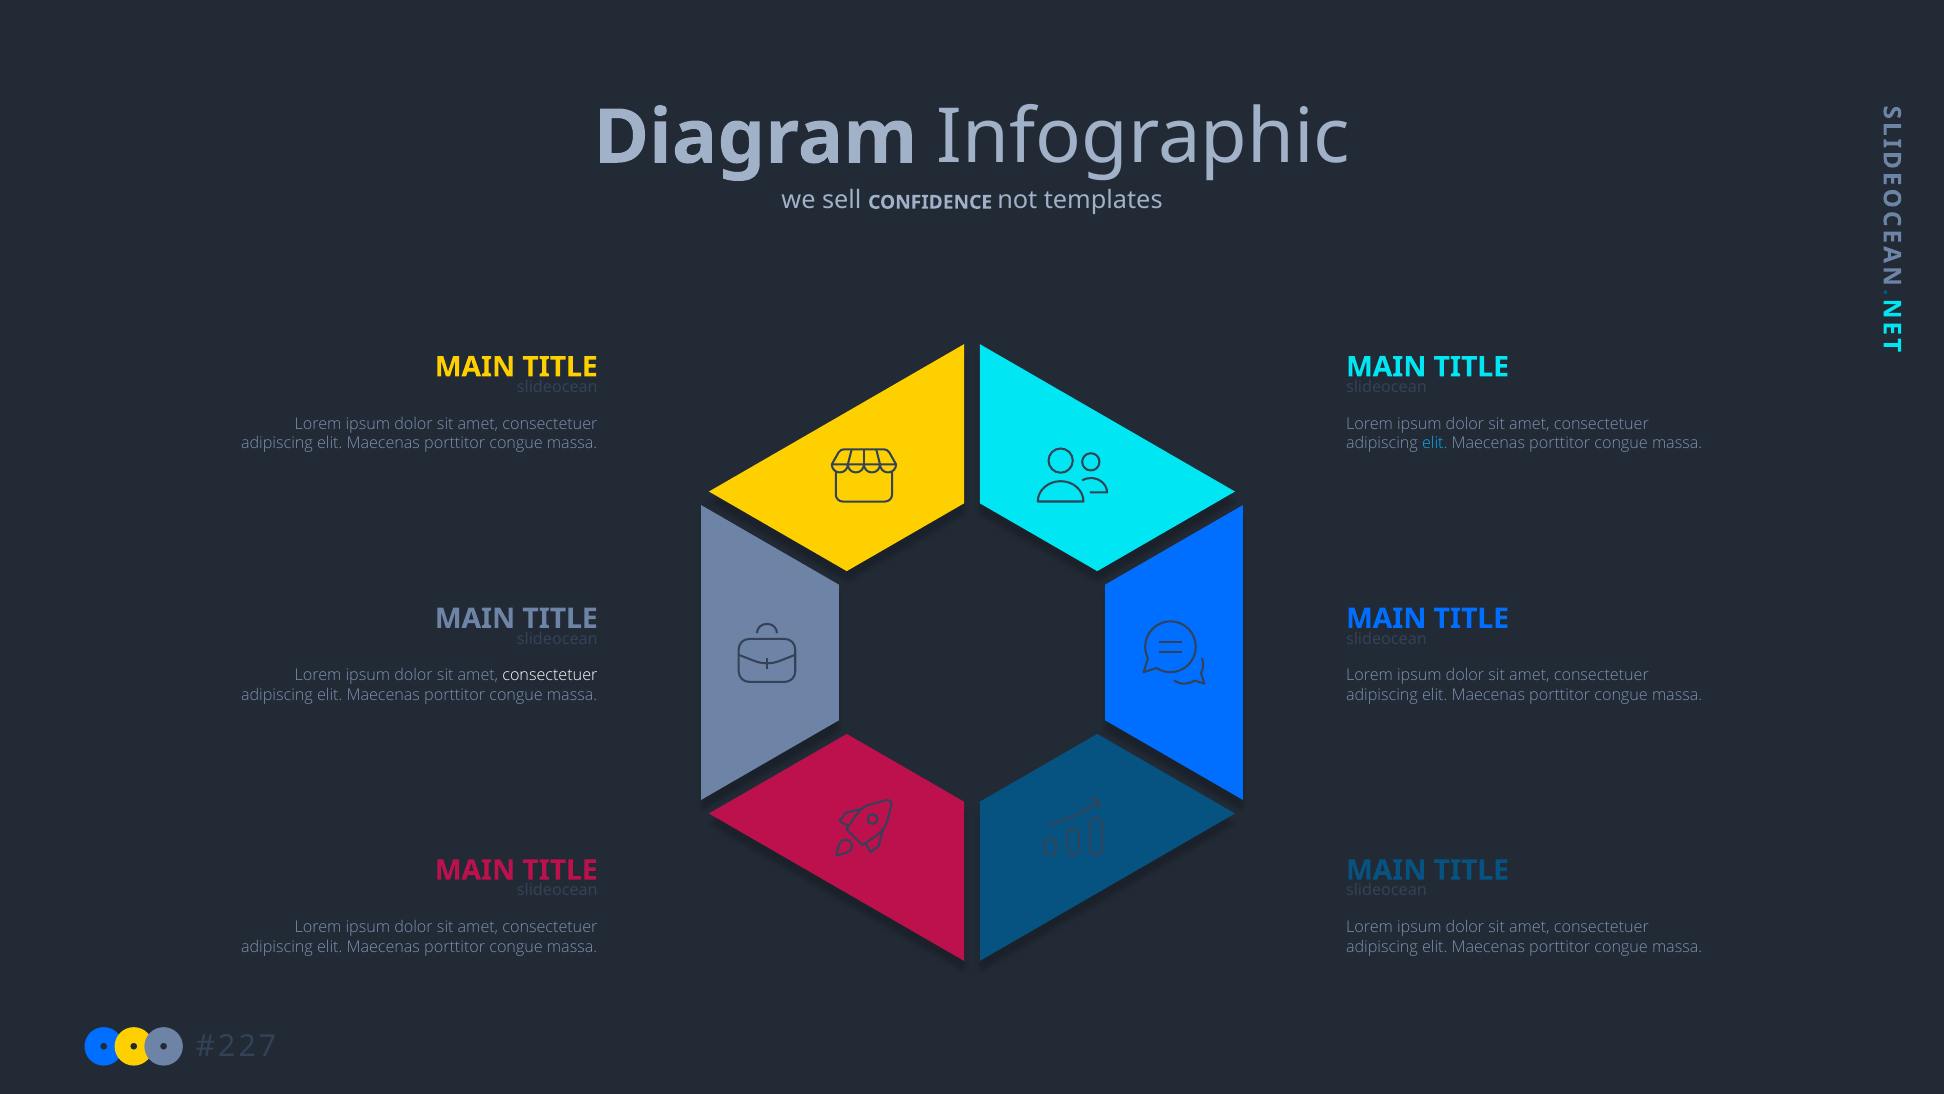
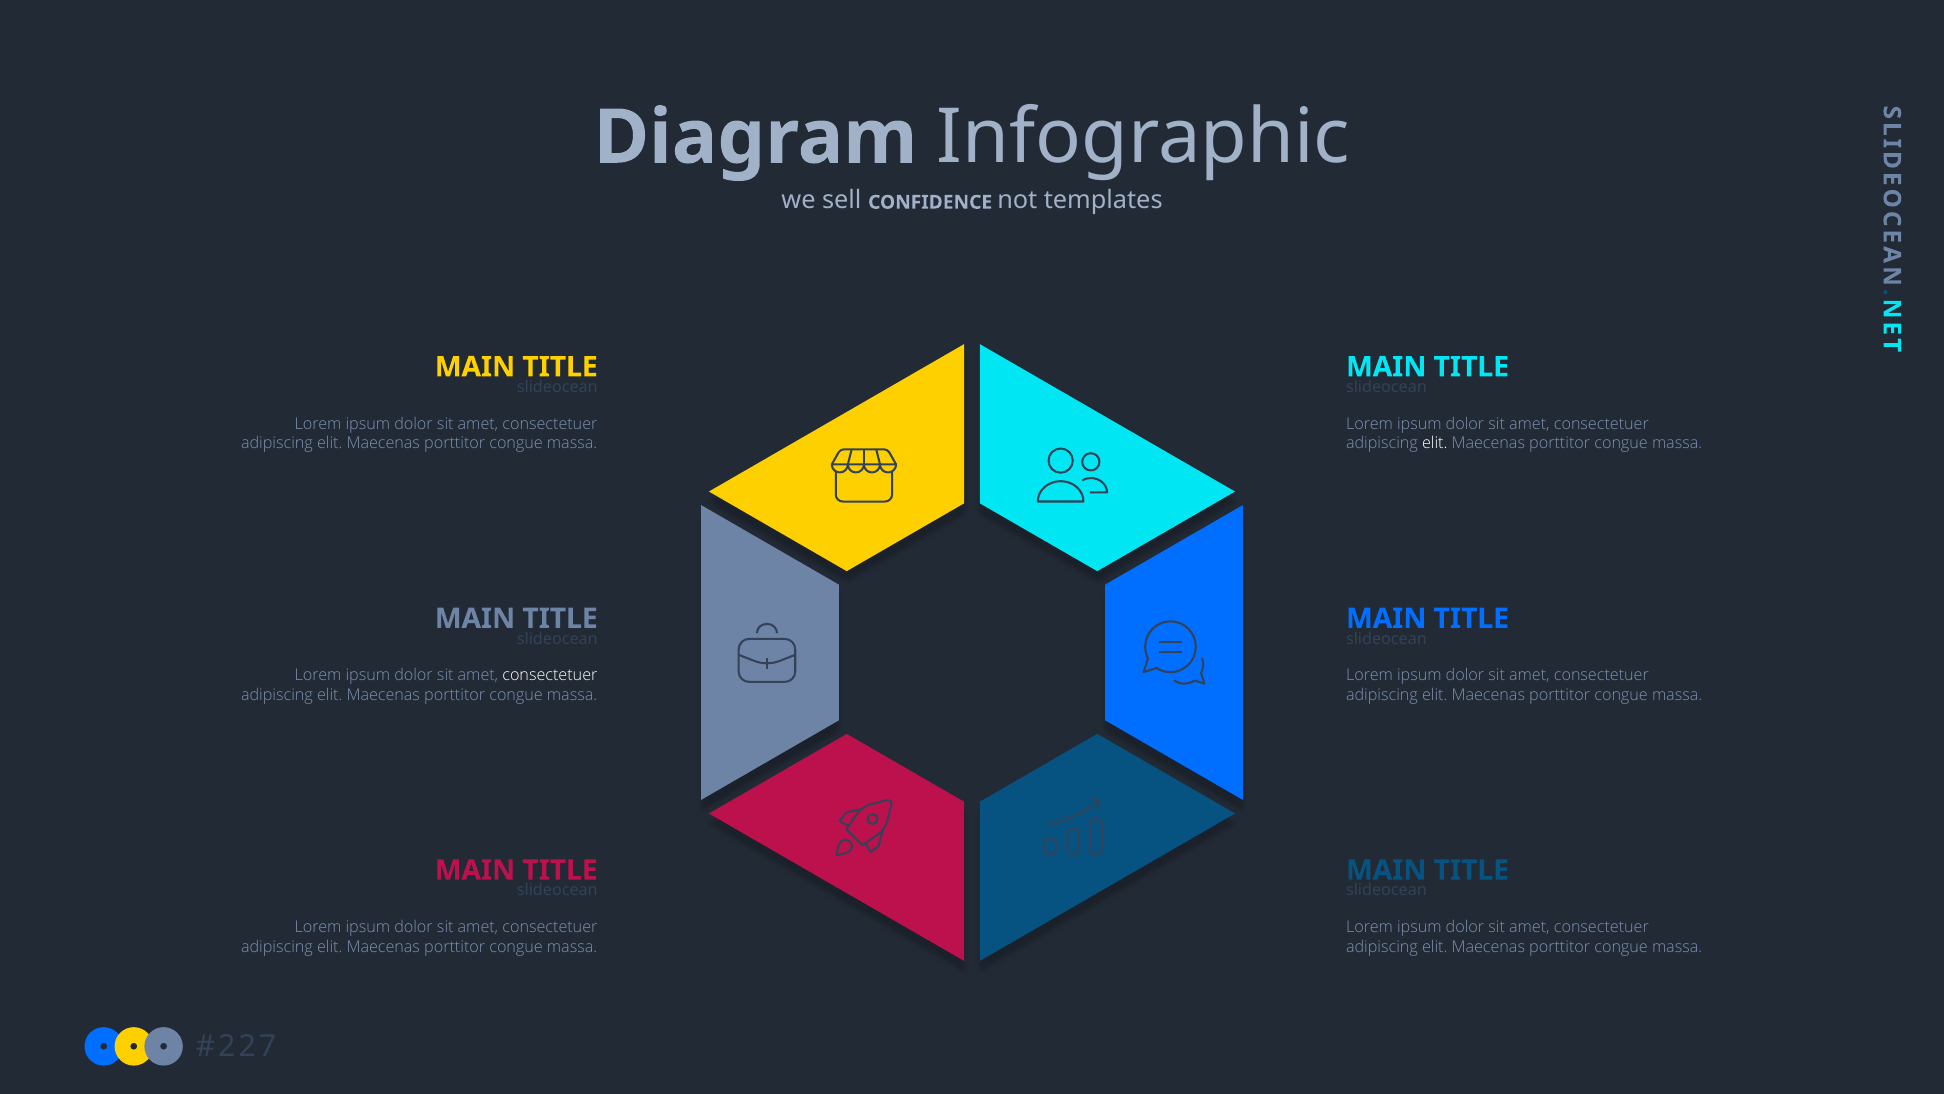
elit colour: light blue -> white (1435, 443)
